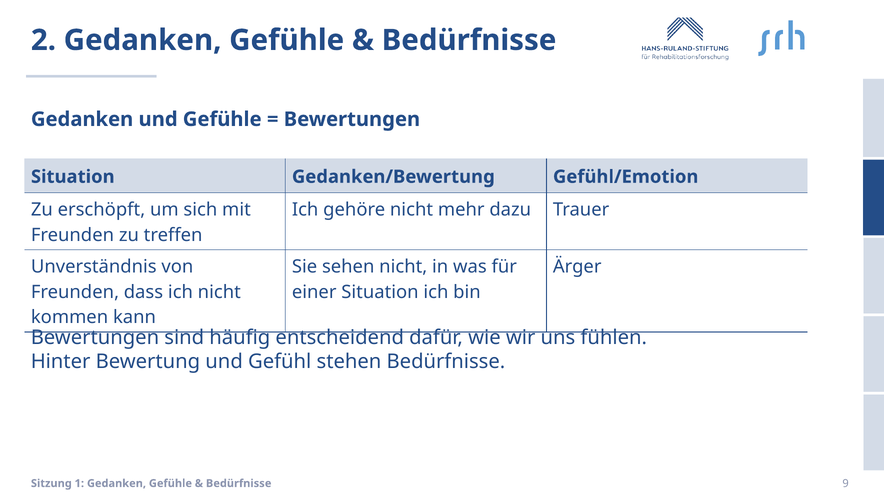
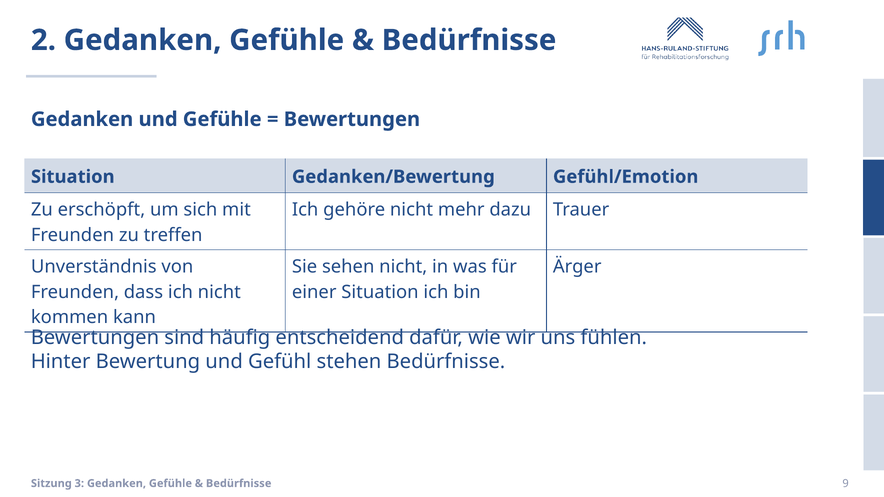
1: 1 -> 3 (79, 484)
